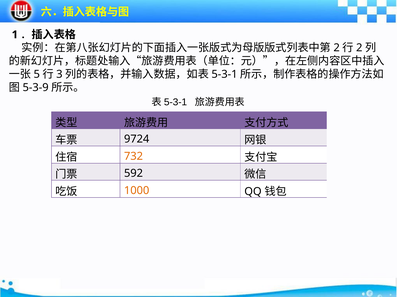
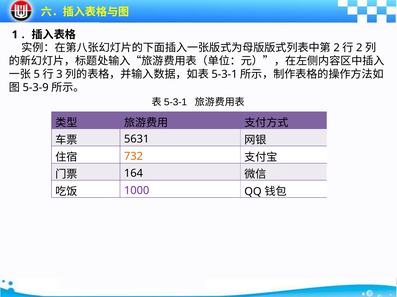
9724: 9724 -> 5631 (137, 139)
592: 592 -> 164 (133, 174)
1000 colour: orange -> purple (137, 191)
